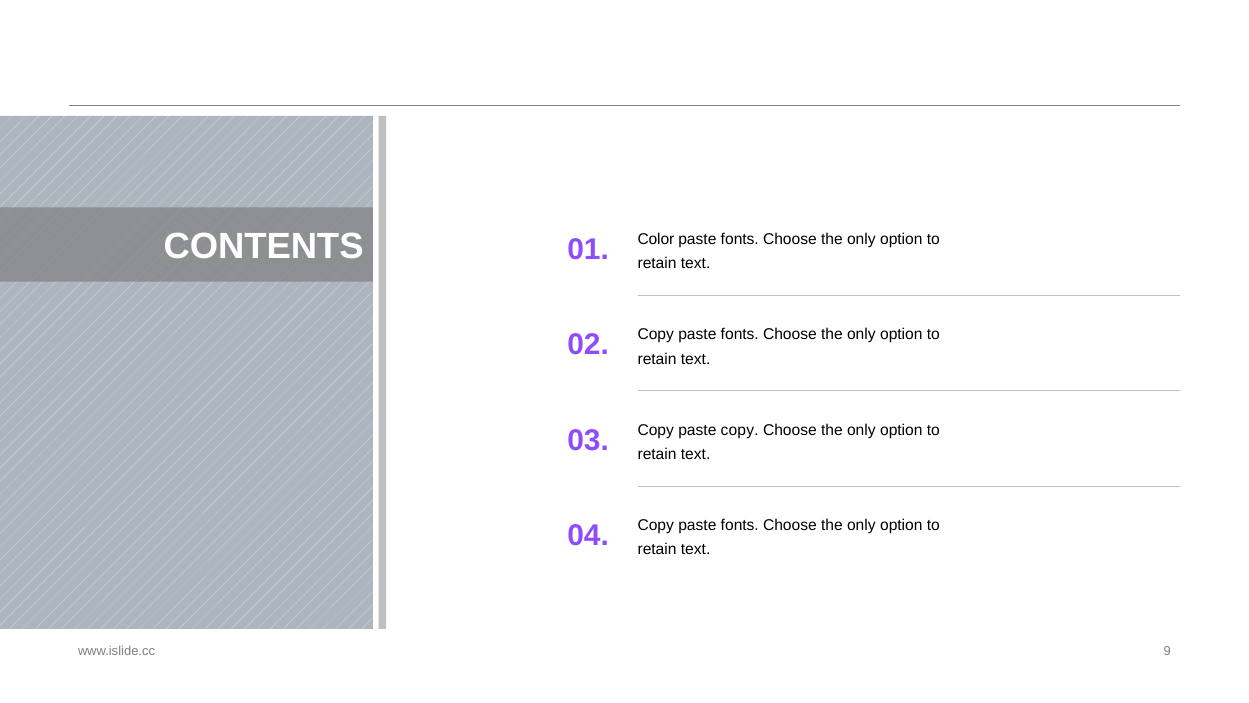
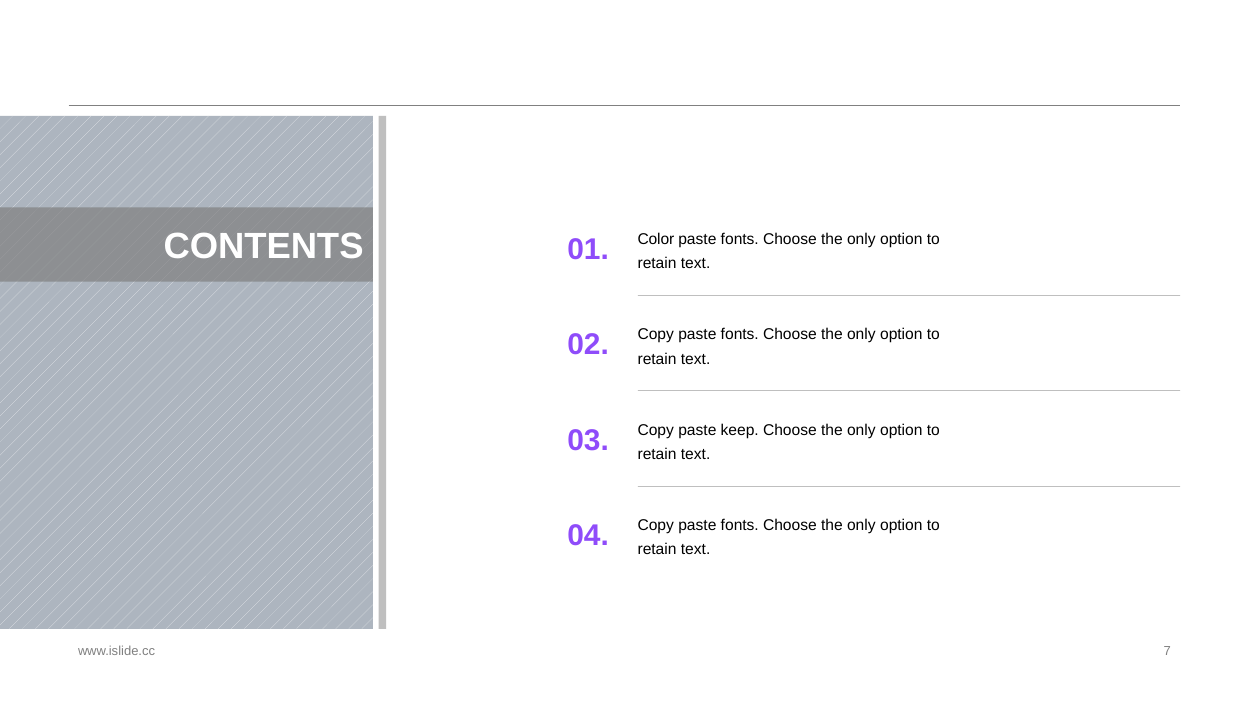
paste copy: copy -> keep (740, 430)
9: 9 -> 7 (1167, 651)
